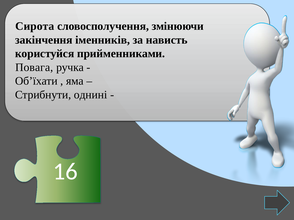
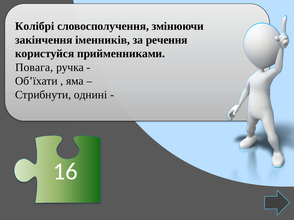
Сирота: Сирота -> Колібрі (35, 26)
нависть: нависть -> речення (167, 40)
